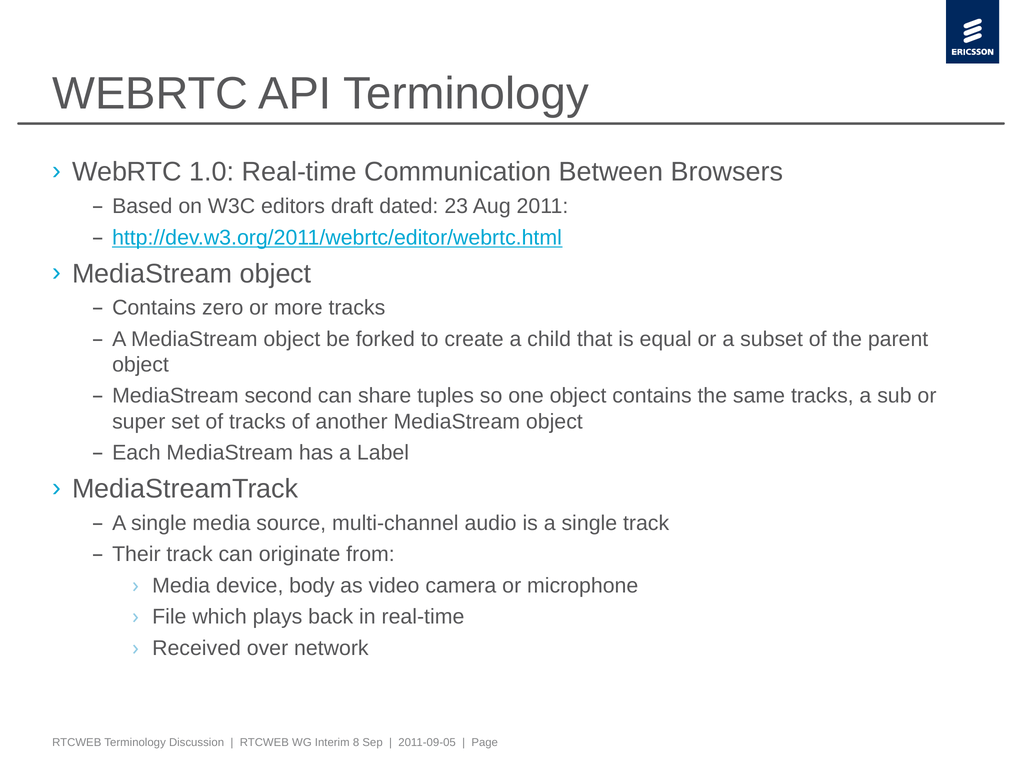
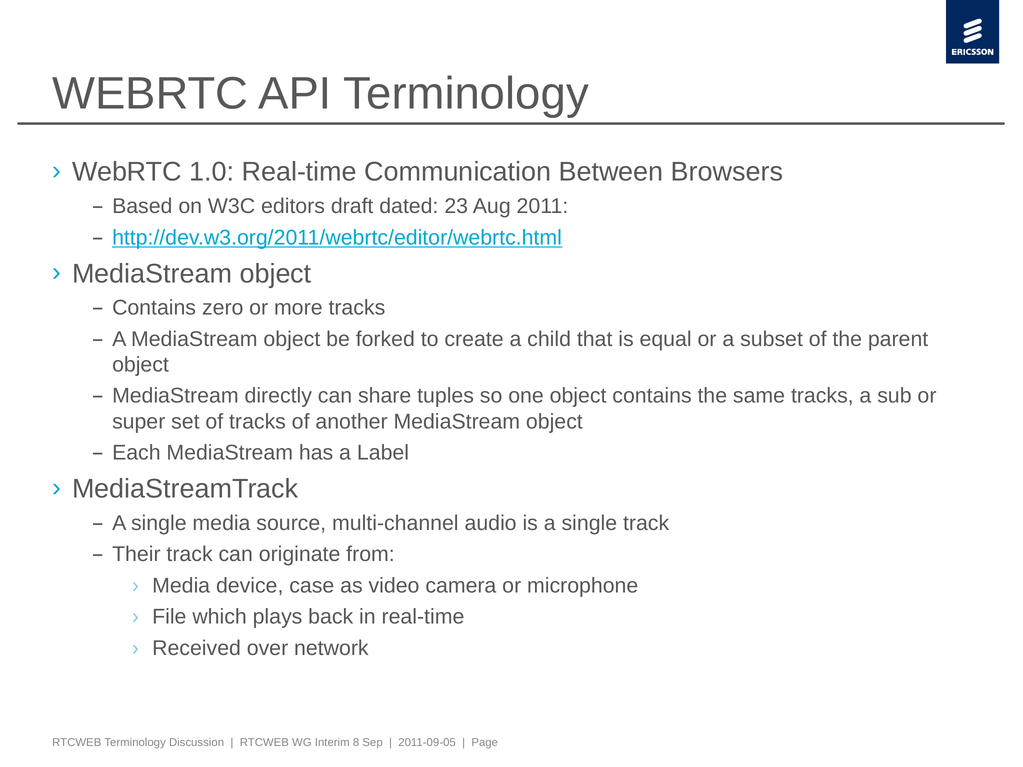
second: second -> directly (278, 396)
body: body -> case (312, 586)
